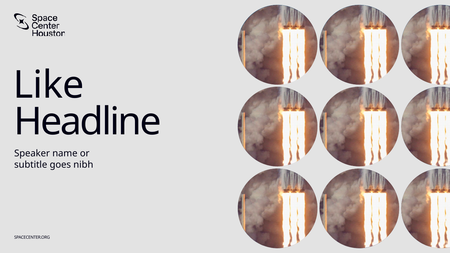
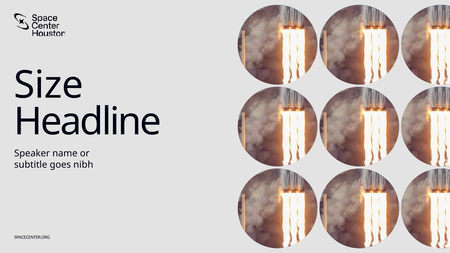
Like: Like -> Size (49, 85)
